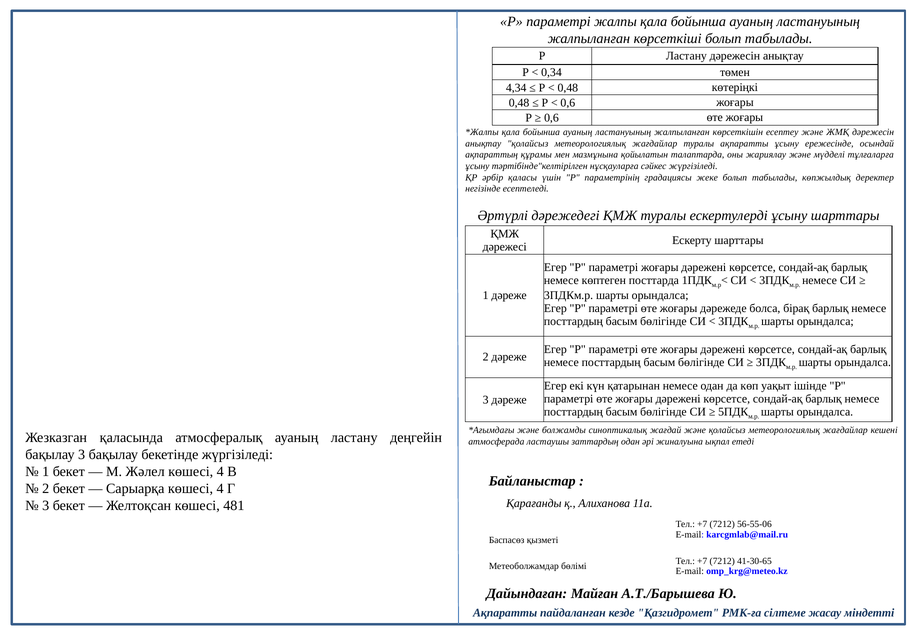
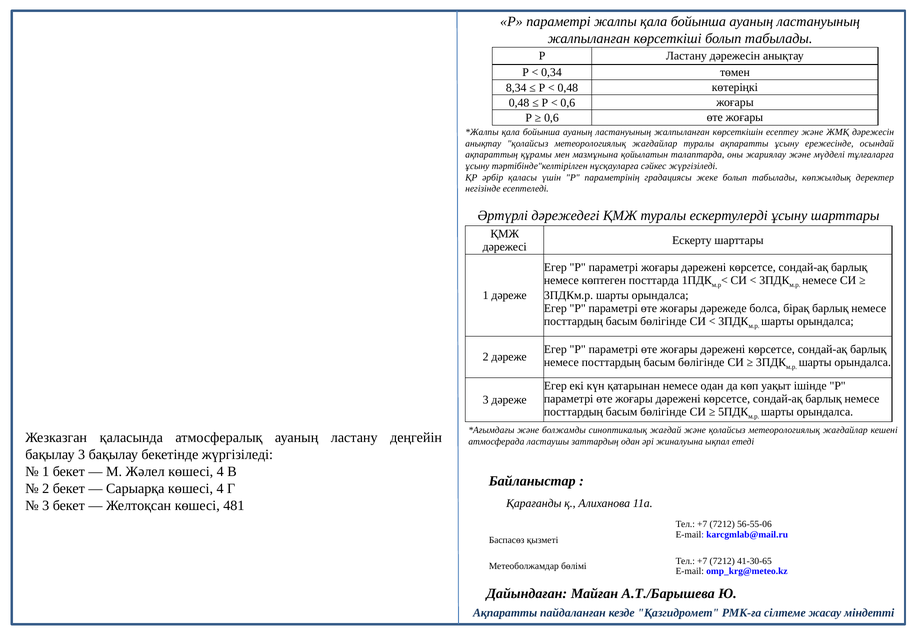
4,34: 4,34 -> 8,34 (516, 88)
